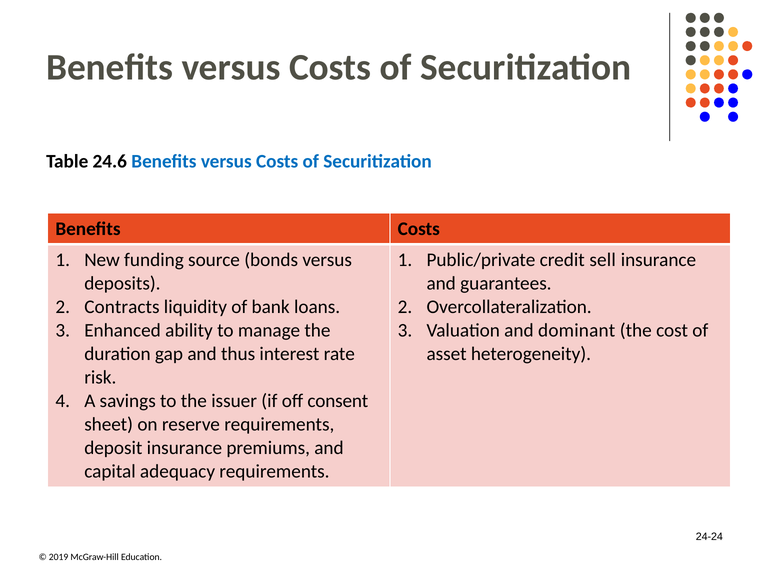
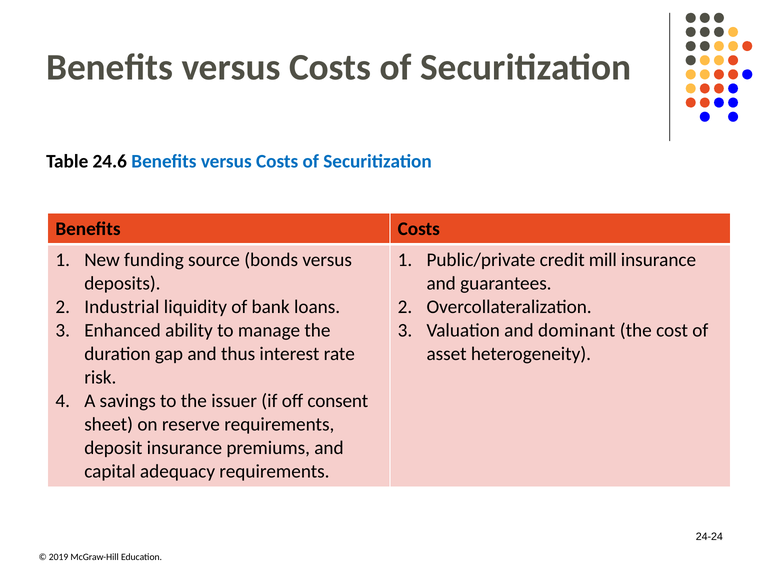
sell: sell -> mill (603, 260)
Contracts: Contracts -> Industrial (122, 307)
